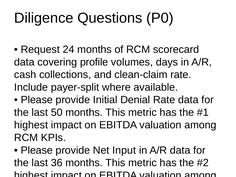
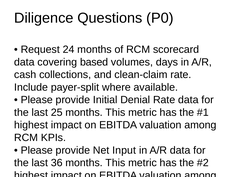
profile: profile -> based (94, 62)
50: 50 -> 25 (57, 112)
